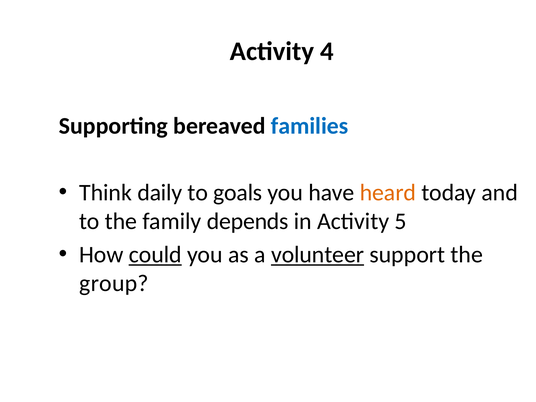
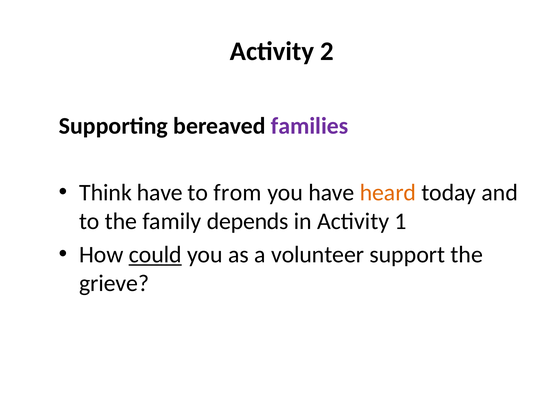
4: 4 -> 2 (327, 51)
families colour: blue -> purple (310, 126)
Think daily: daily -> have (160, 193)
goals: goals -> from (238, 193)
5: 5 -> 1 (401, 221)
volunteer underline: present -> none (318, 255)
group: group -> grieve (114, 283)
